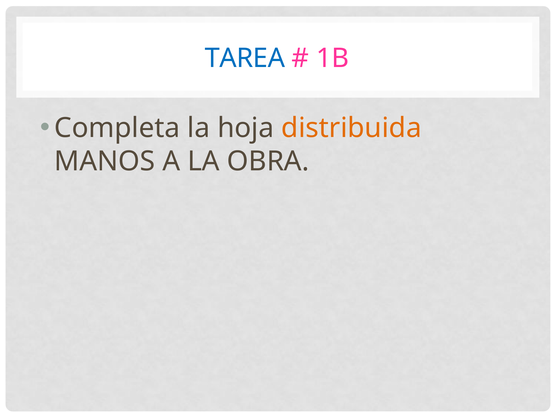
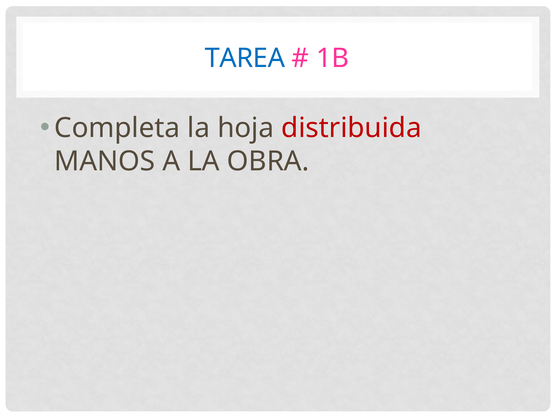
distribuida colour: orange -> red (351, 128)
